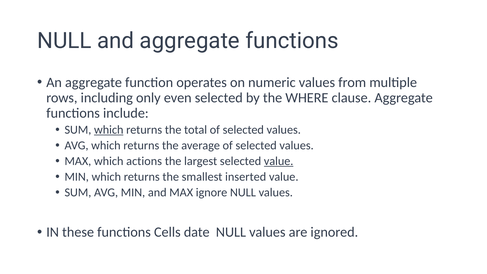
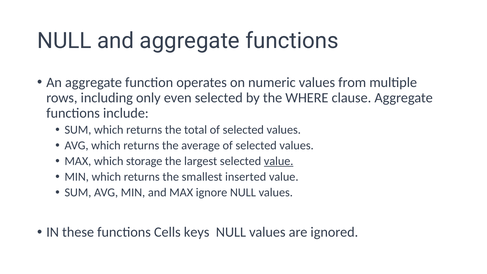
which underline: present -> none (109, 130)
actions: actions -> storage (144, 161)
date: date -> keys (197, 232)
